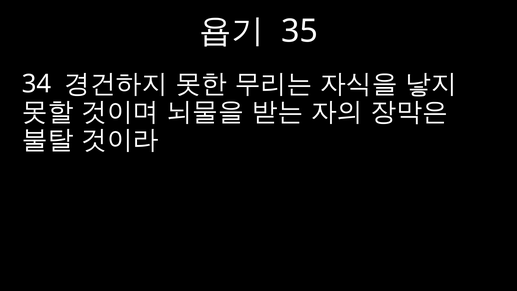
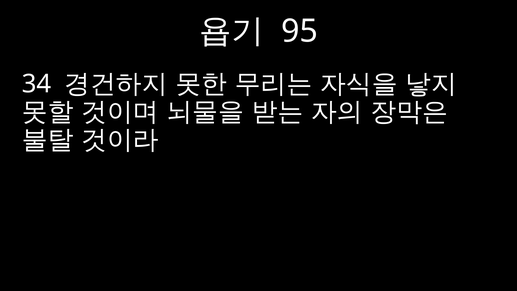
35: 35 -> 95 (300, 31)
